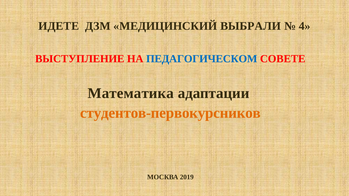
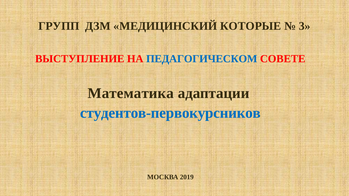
ИДЕТЕ: ИДЕТЕ -> ГРУПП (59, 26)
ВЫБРАЛИ: ВЫБРАЛИ -> КОТОРЫЕ (251, 26)
4: 4 -> 3 (305, 26)
студентов-первокурсников colour: orange -> blue (170, 113)
